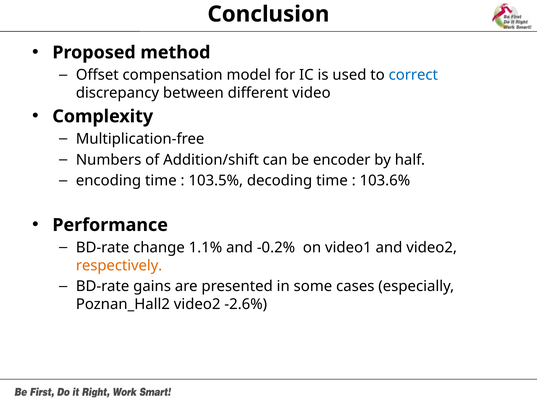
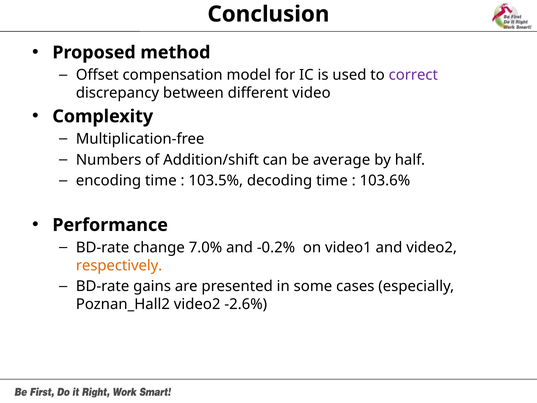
correct colour: blue -> purple (413, 75)
encoder: encoder -> average (342, 160)
1.1%: 1.1% -> 7.0% (205, 247)
